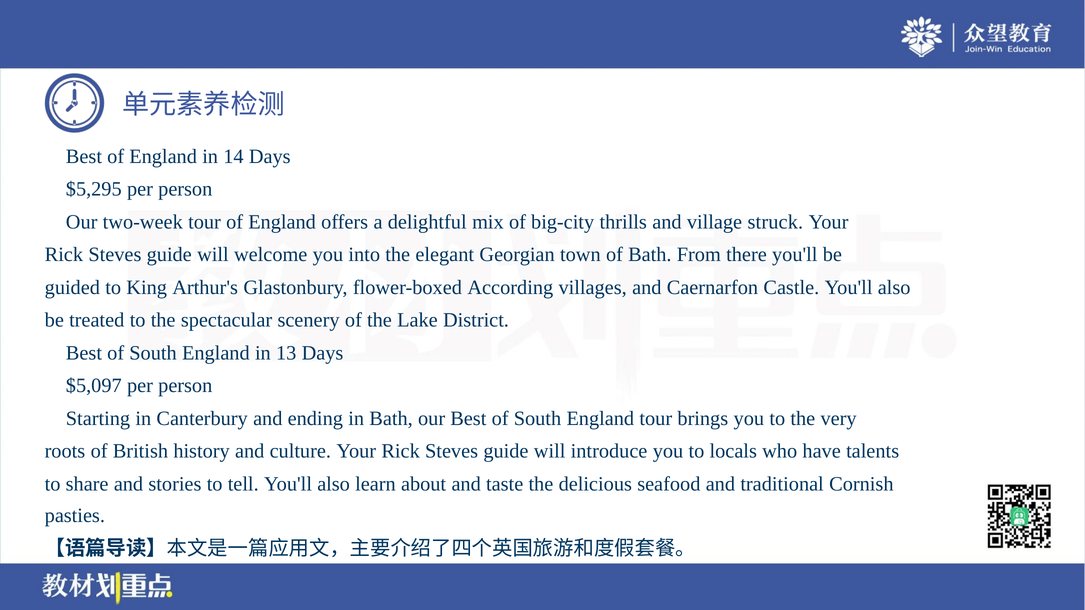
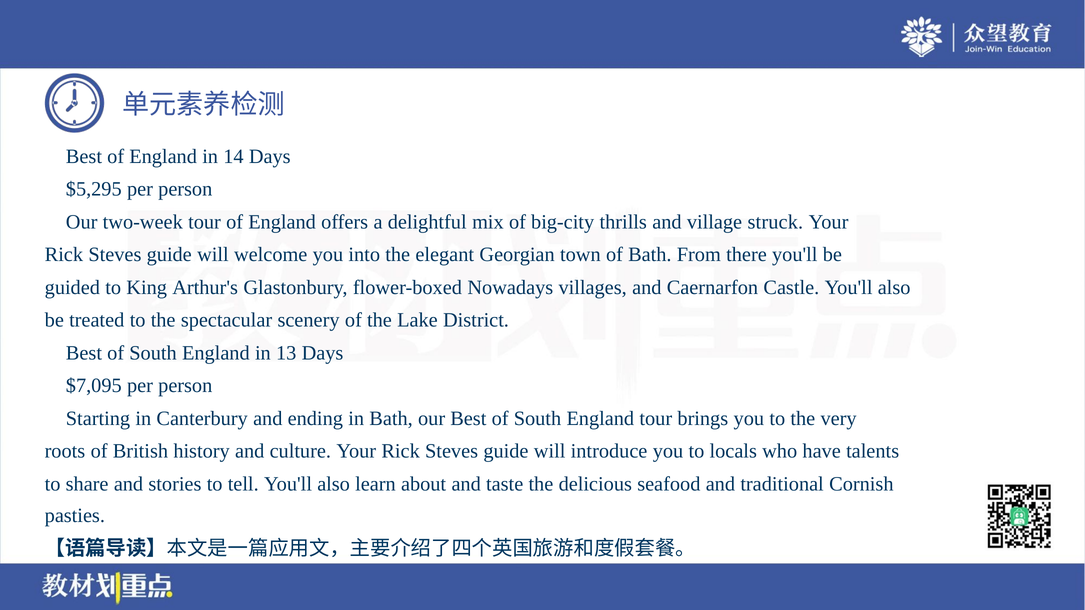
According: According -> Nowadays (510, 288)
$5,097: $5,097 -> $7,095 (94, 386)
